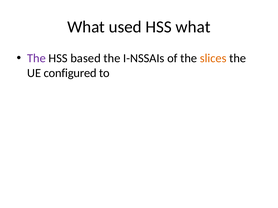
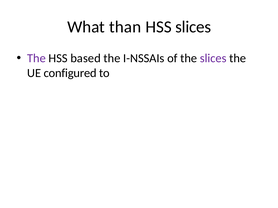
used: used -> than (125, 27)
HSS what: what -> slices (193, 27)
slices colour: orange -> purple (213, 58)
